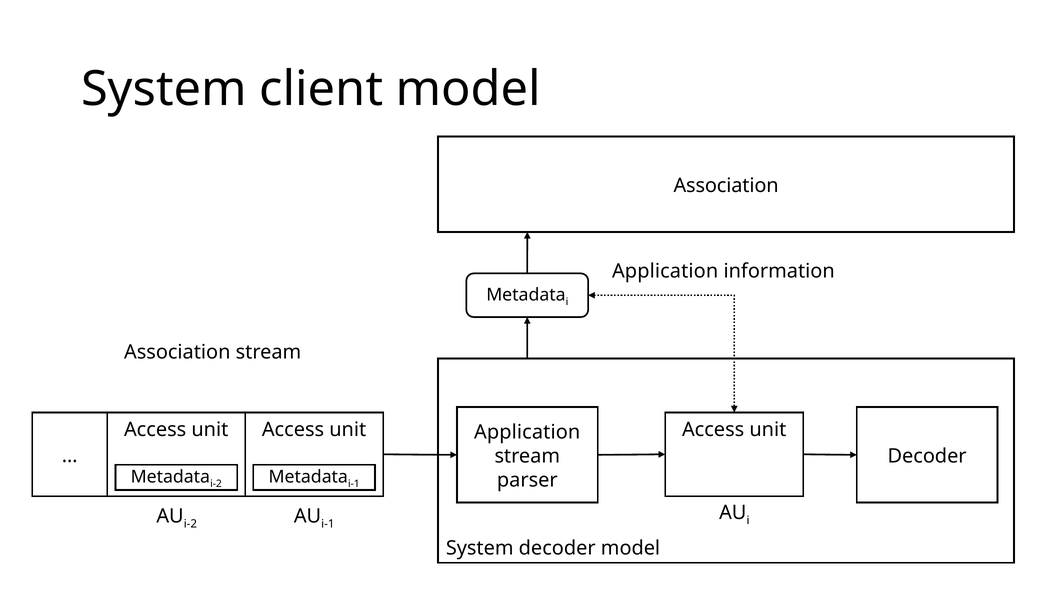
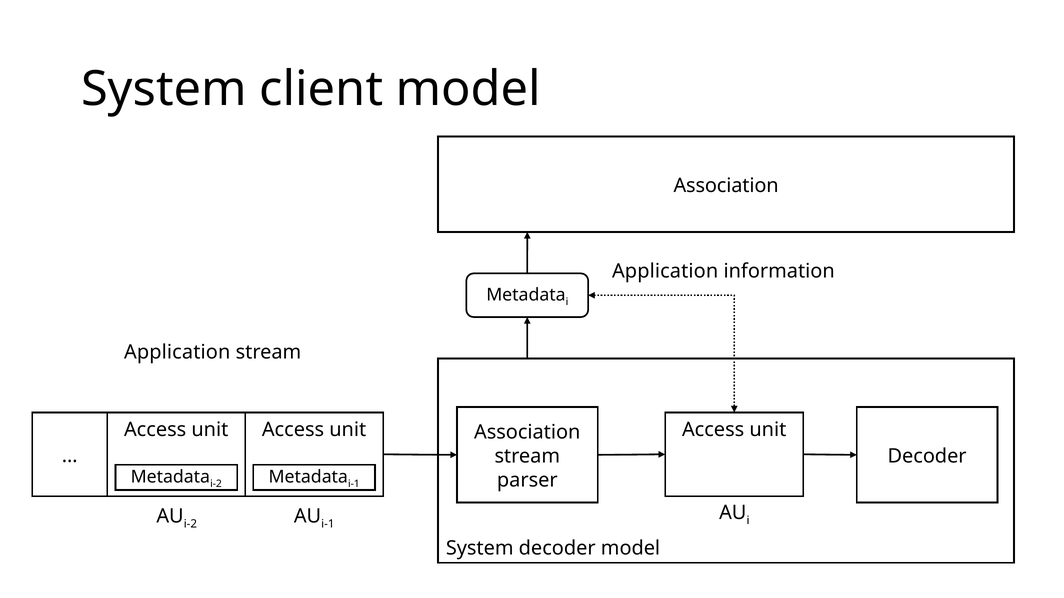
Association: Association -> Application (177, 352)
Application: Application -> Association (527, 433)
